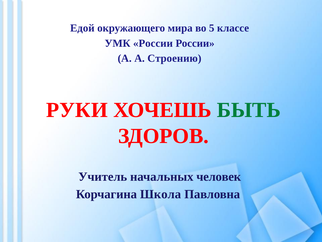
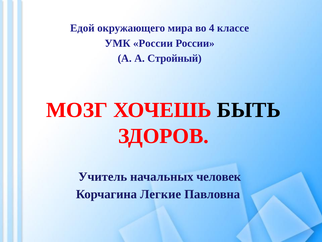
5: 5 -> 4 (212, 28)
Строению: Строению -> Стройный (175, 58)
РУКИ: РУКИ -> МОЗГ (77, 110)
БЫТЬ colour: green -> black (249, 110)
Школа: Школа -> Легкие (161, 194)
